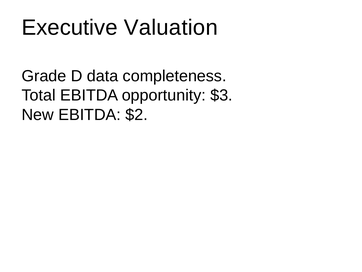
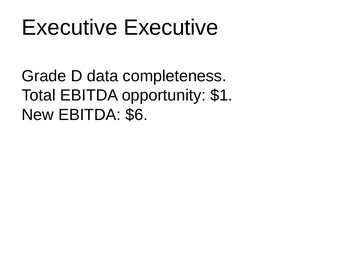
Executive Valuation: Valuation -> Executive (171, 27)
$3: $3 -> $1 (222, 95)
$2: $2 -> $6 (137, 115)
